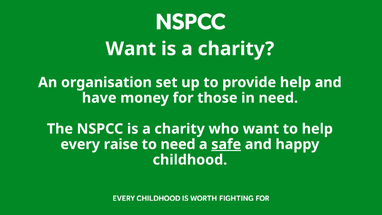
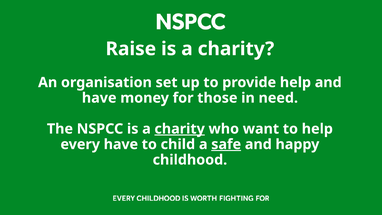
Want: Want -> Raise (131, 49)
charity underline: none -> present (180, 129)
every raise: raise -> have (121, 144)
to need: need -> child (178, 144)
